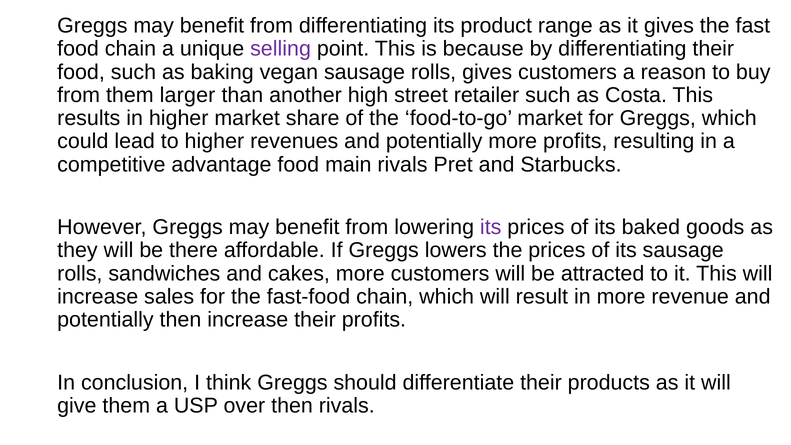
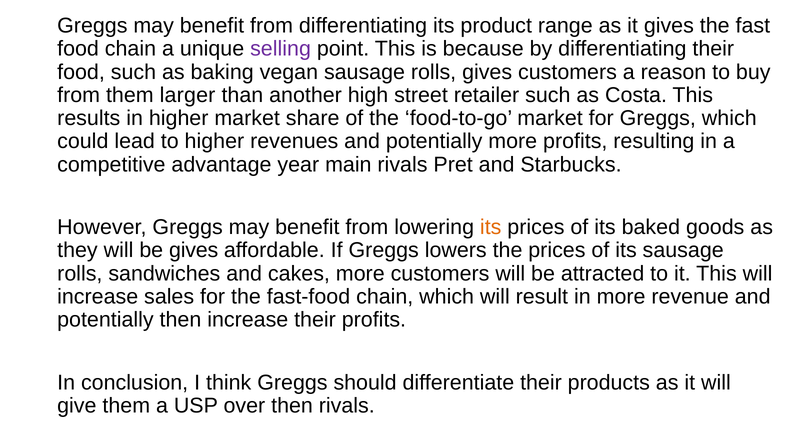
advantage food: food -> year (298, 164)
its colour: purple -> orange (491, 227)
be there: there -> gives (194, 250)
